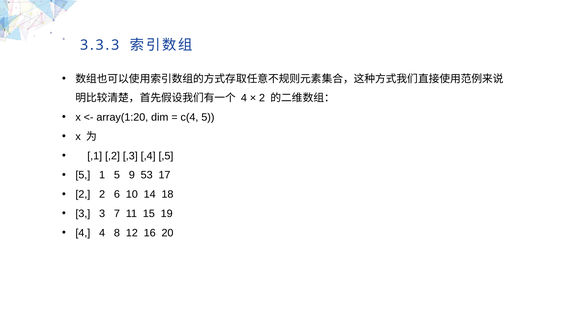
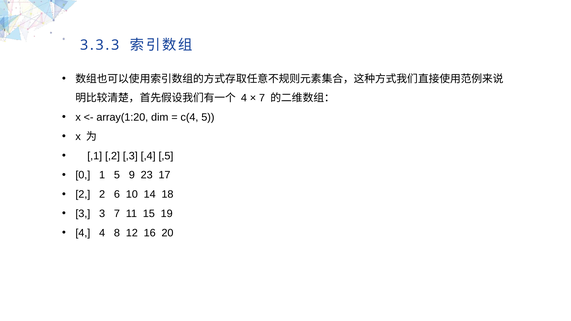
2: 2 -> 7 (262, 98)
5: 5 -> 0 (83, 175)
53: 53 -> 23 (147, 175)
